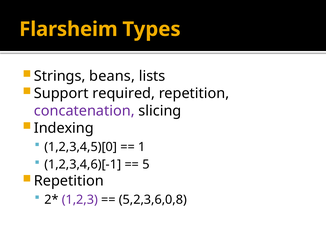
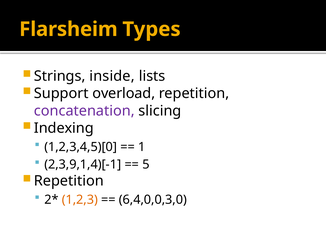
beans: beans -> inside (112, 76)
required: required -> overload (124, 94)
1,2,3,4,6)[-1: 1,2,3,4,6)[-1 -> 2,3,9,1,4)[-1 (83, 165)
1,2,3 colour: purple -> orange (80, 200)
5,2,3,6,0,8: 5,2,3,6,0,8 -> 6,4,0,0,3,0 (153, 200)
